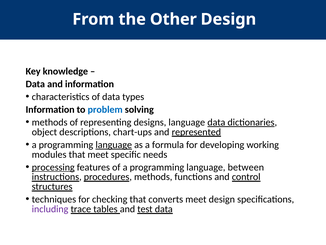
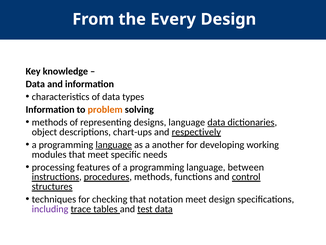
Other: Other -> Every (173, 19)
problem colour: blue -> orange (105, 109)
represented: represented -> respectively (196, 132)
formula: formula -> another (168, 145)
processing underline: present -> none (53, 167)
converts: converts -> notation (166, 199)
